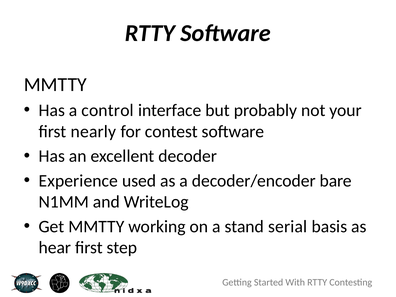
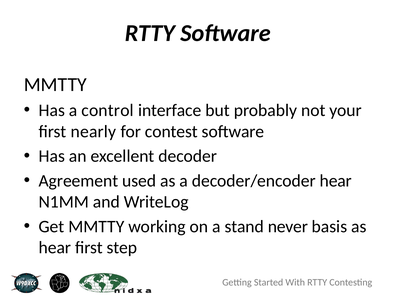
Experience: Experience -> Agreement (78, 181)
decoder/encoder bare: bare -> hear (336, 181)
serial: serial -> never (288, 227)
